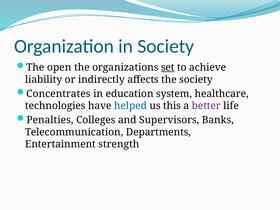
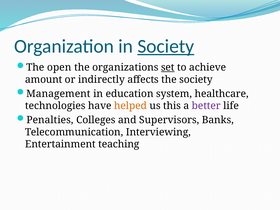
Society underline: none -> present (166, 46)
liability: liability -> amount (44, 80)
Concentrates: Concentrates -> Management (58, 94)
helped colour: blue -> orange (131, 106)
Departments: Departments -> Interviewing (158, 132)
strength: strength -> teaching (119, 144)
